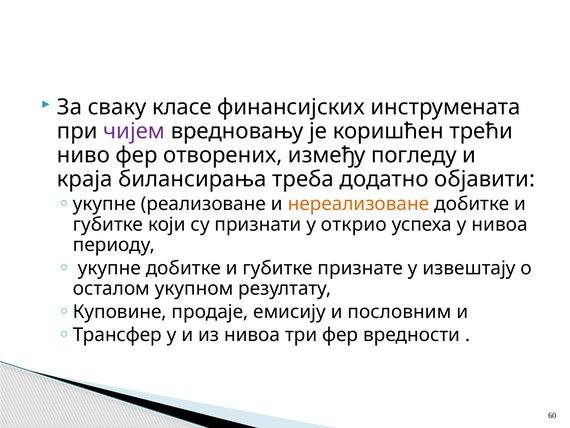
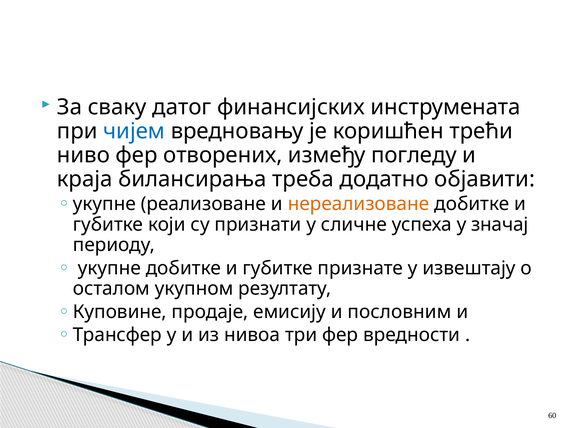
класе: класе -> датог (182, 107)
чијем colour: purple -> blue (134, 131)
открио: открио -> сличне (354, 224)
у нивоа: нивоа -> значај (500, 224)
